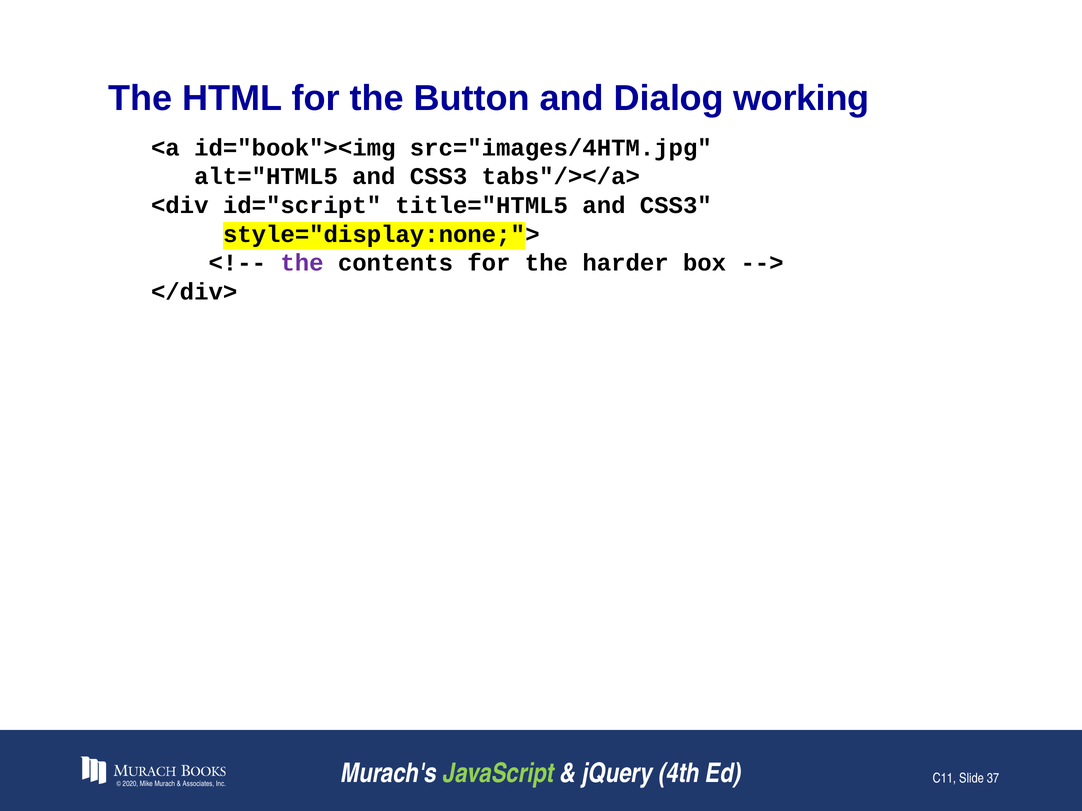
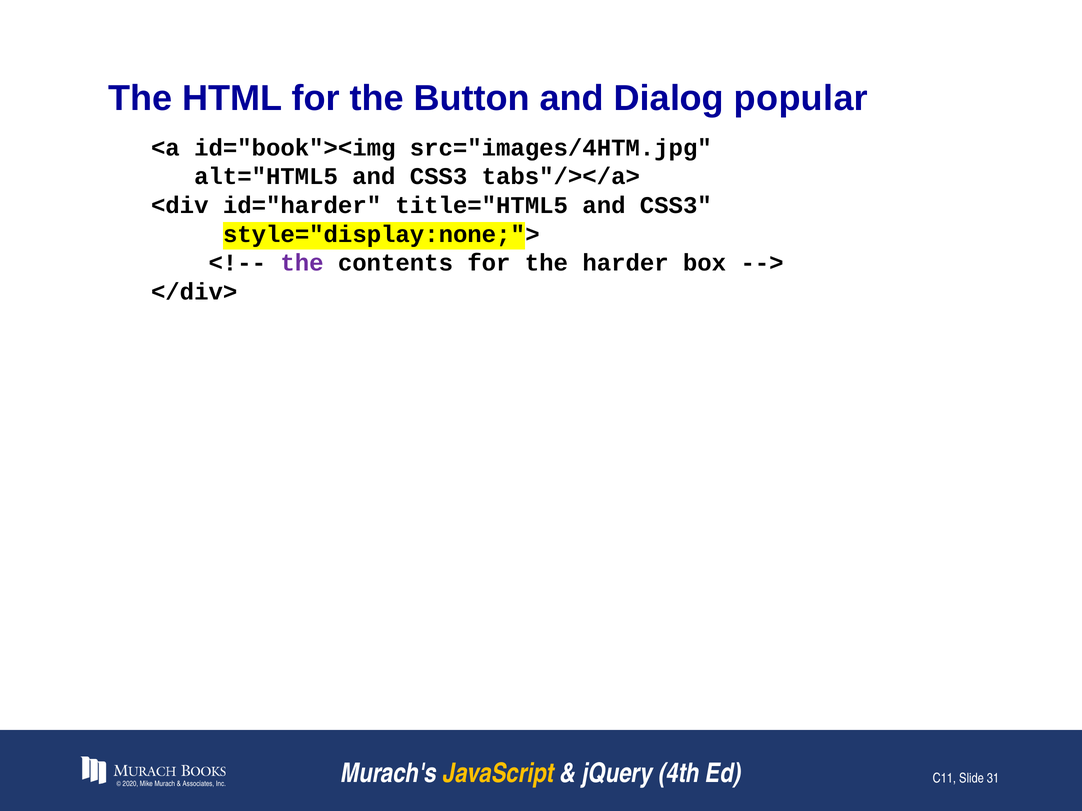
working: working -> popular (801, 98)
id="script: id="script -> id="harder (302, 205)
JavaScript colour: light green -> yellow (498, 774)
37: 37 -> 31 (993, 779)
